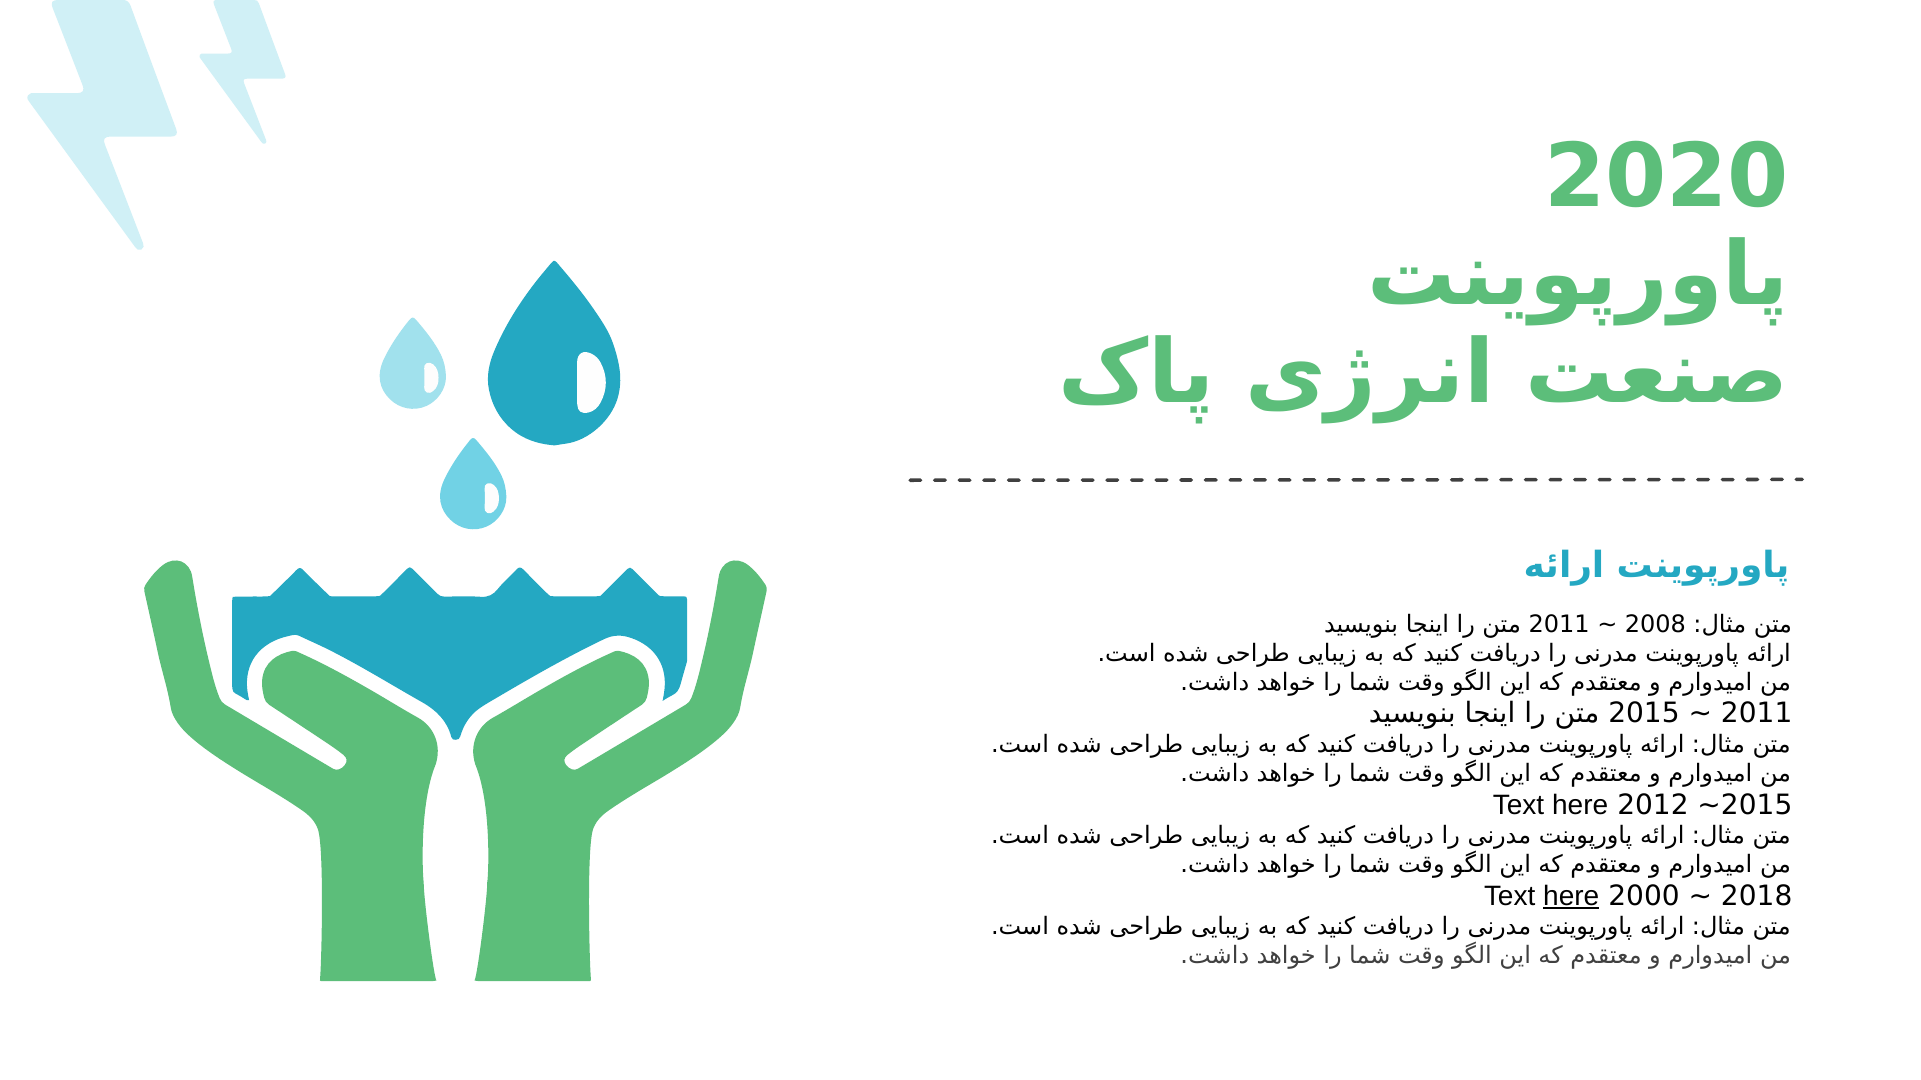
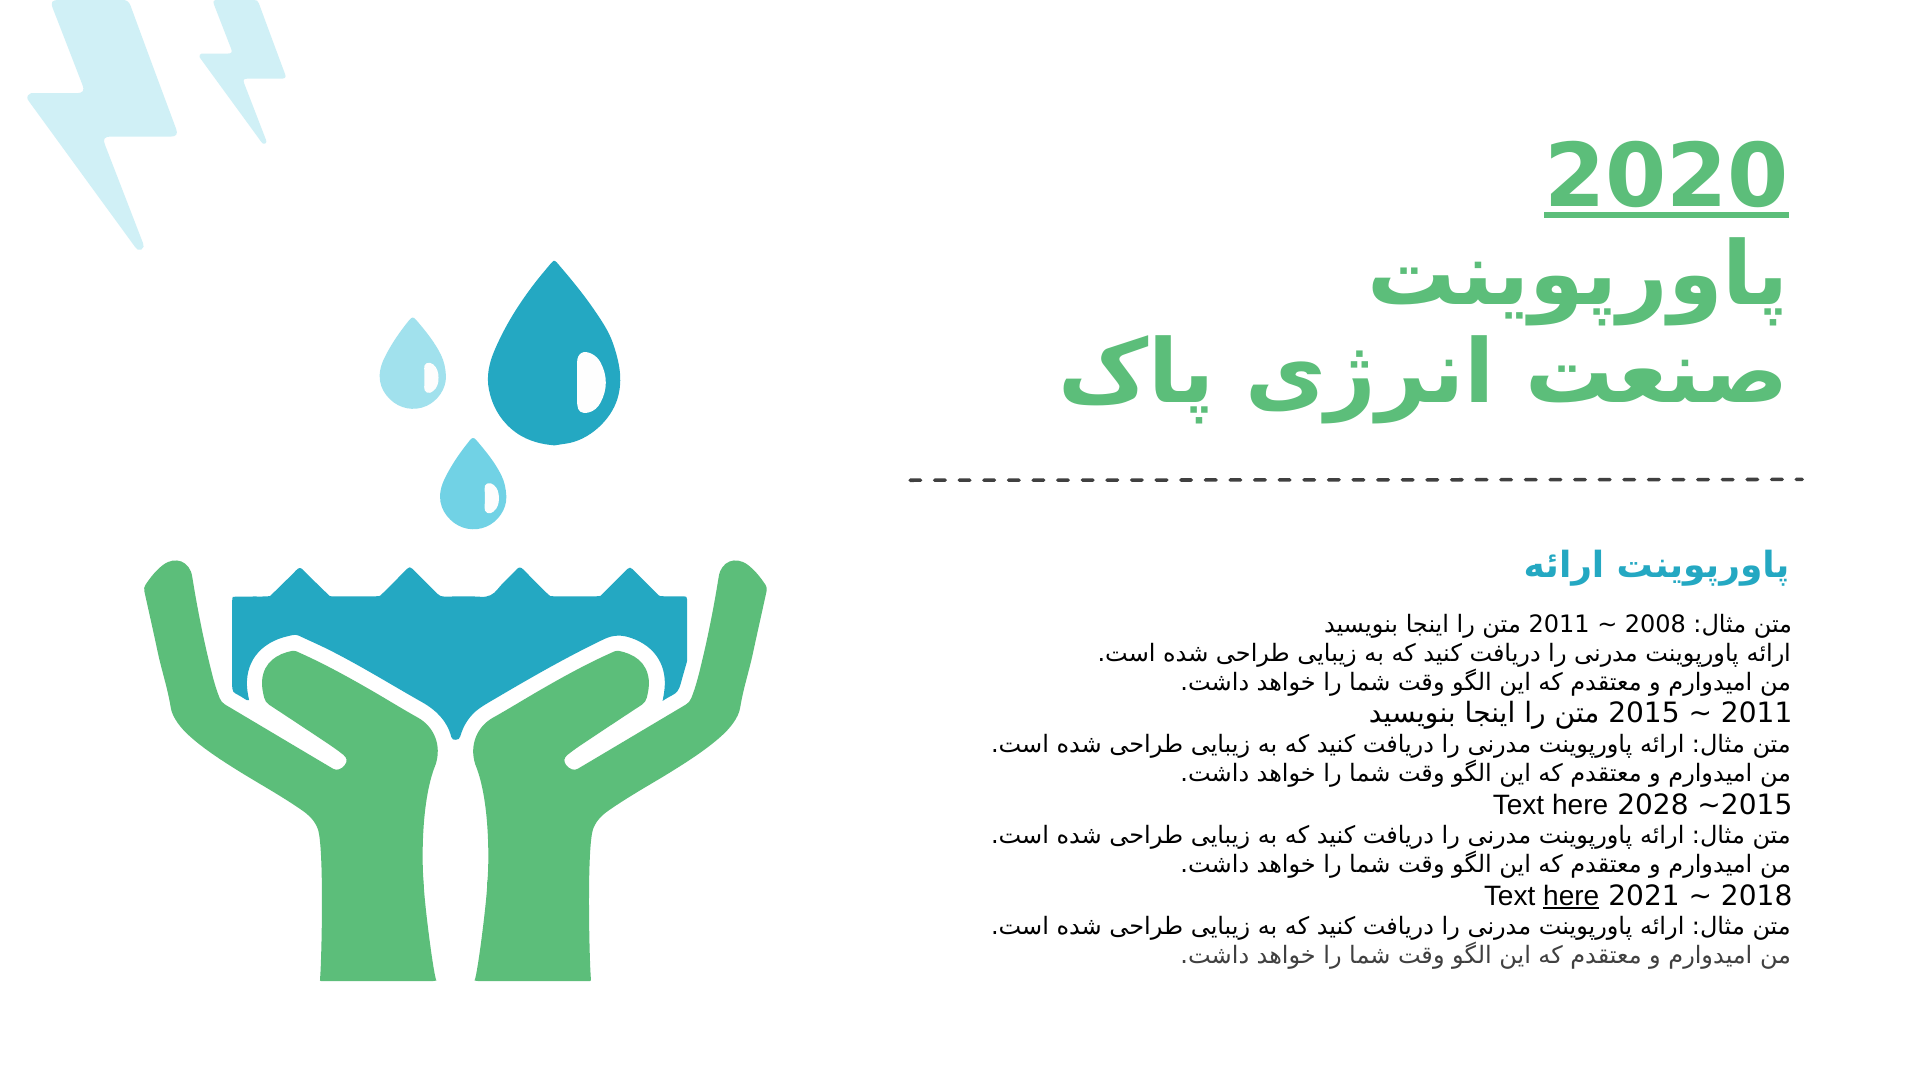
2020 underline: none -> present (1667, 177)
2012: 2012 -> 2028 (1653, 805)
2000: 2000 -> 2021 (1644, 897)
